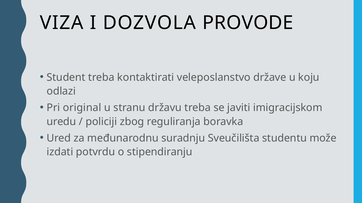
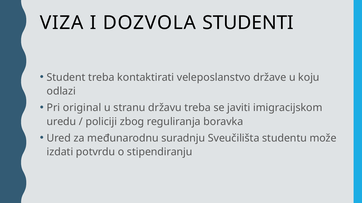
PROVODE: PROVODE -> STUDENTI (248, 23)
